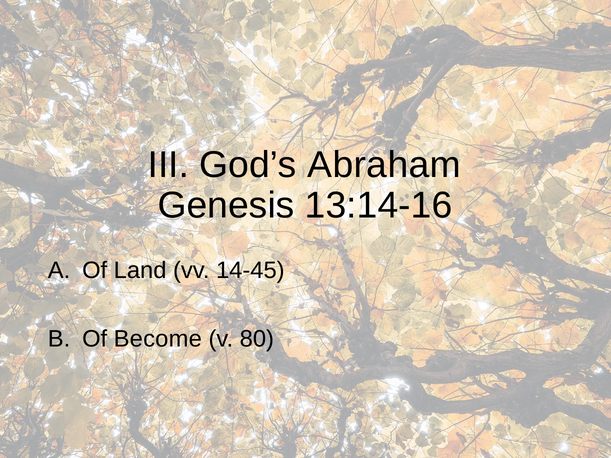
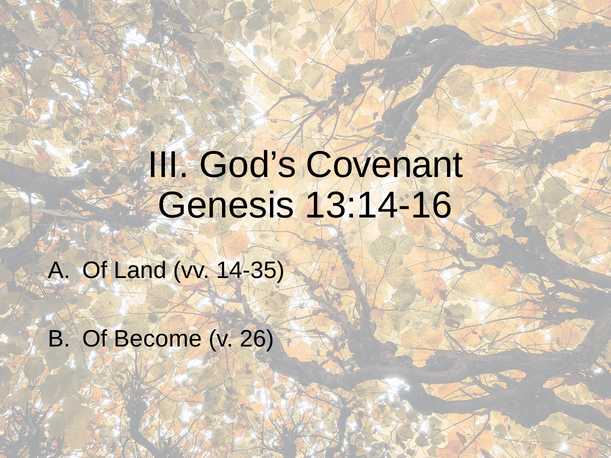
Abraham: Abraham -> Covenant (385, 165)
14-45: 14-45 -> 14-35 (250, 271)
80: 80 -> 26 (257, 339)
